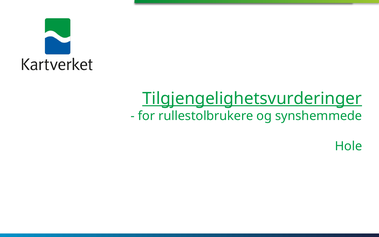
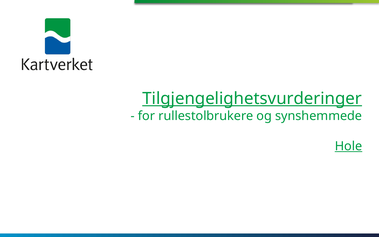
Hole underline: none -> present (349, 146)
